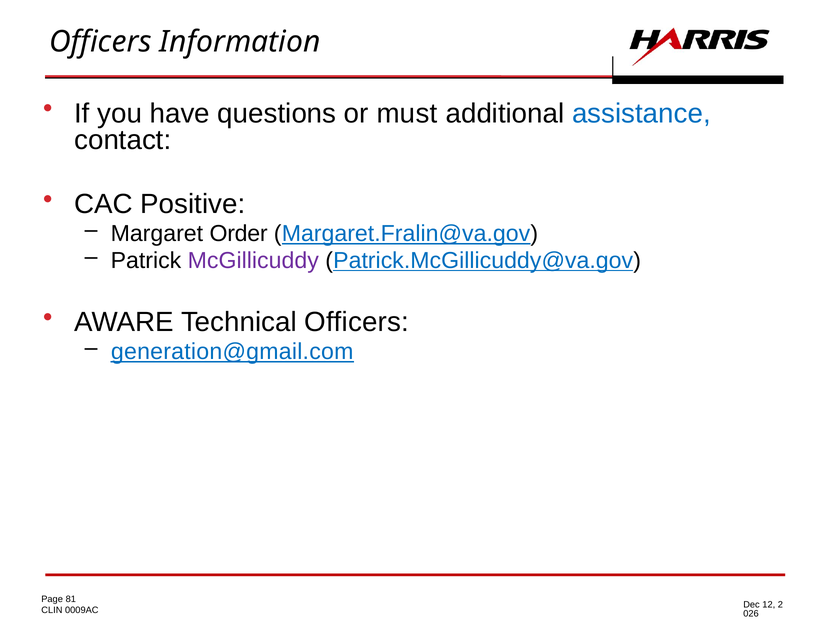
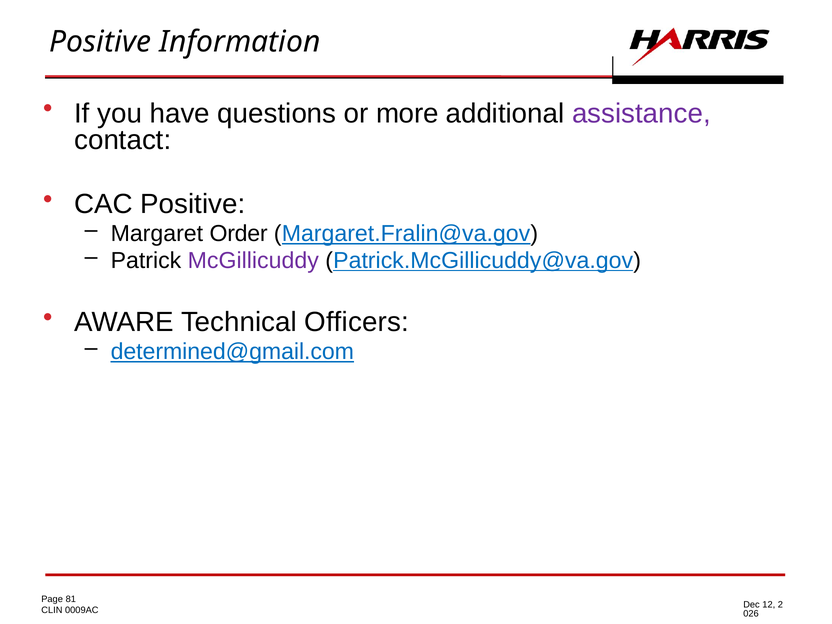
Officers: Officers -> Positive (100, 42)
must: must -> more (407, 113)
assistance colour: blue -> purple (641, 113)
generation@gmail.com: generation@gmail.com -> determined@gmail.com (232, 352)
